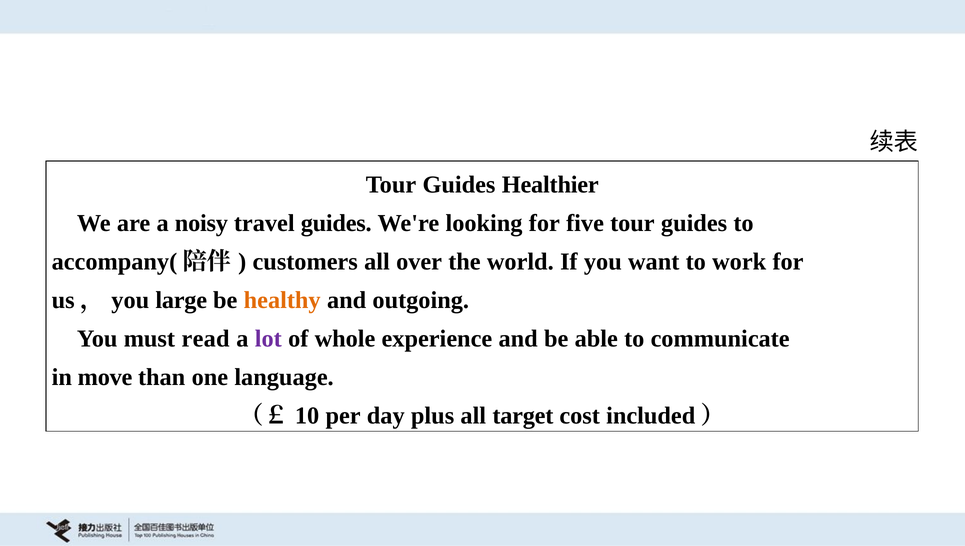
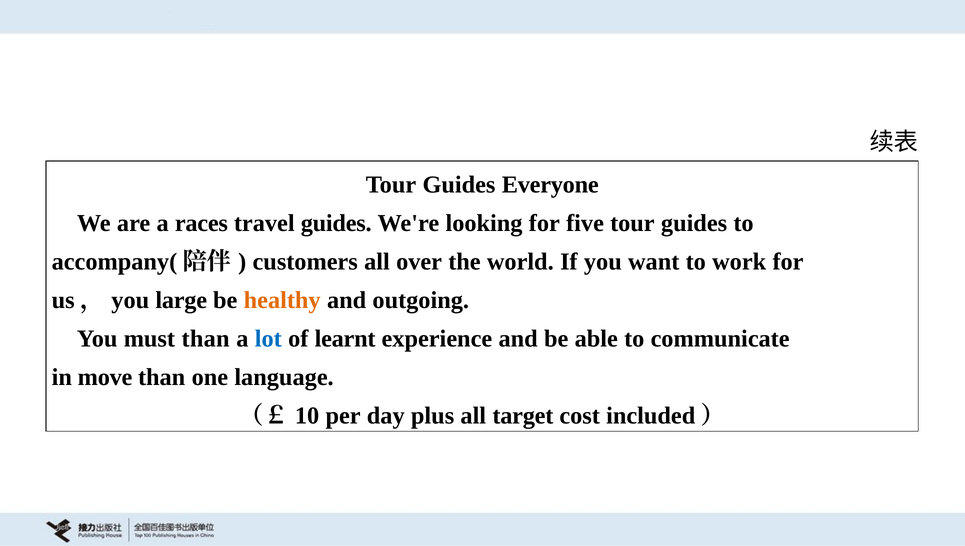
Healthier: Healthier -> Everyone (550, 184)
noisy: noisy -> races (201, 223)
must read: read -> than (206, 338)
lot colour: purple -> blue (268, 338)
whole: whole -> learnt (345, 338)
